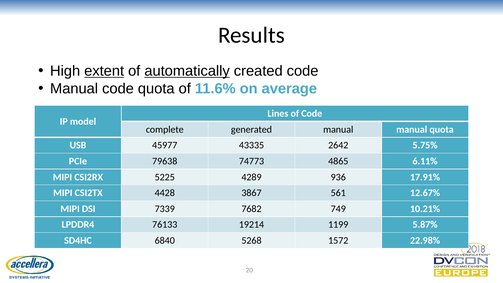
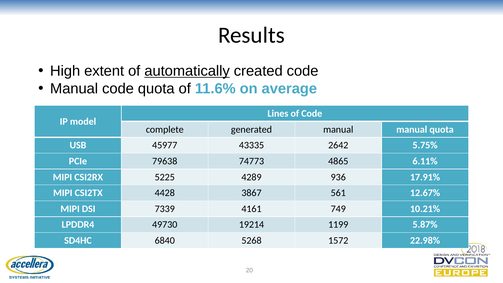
extent underline: present -> none (104, 71)
7682: 7682 -> 4161 (252, 209)
76133: 76133 -> 49730 (165, 225)
